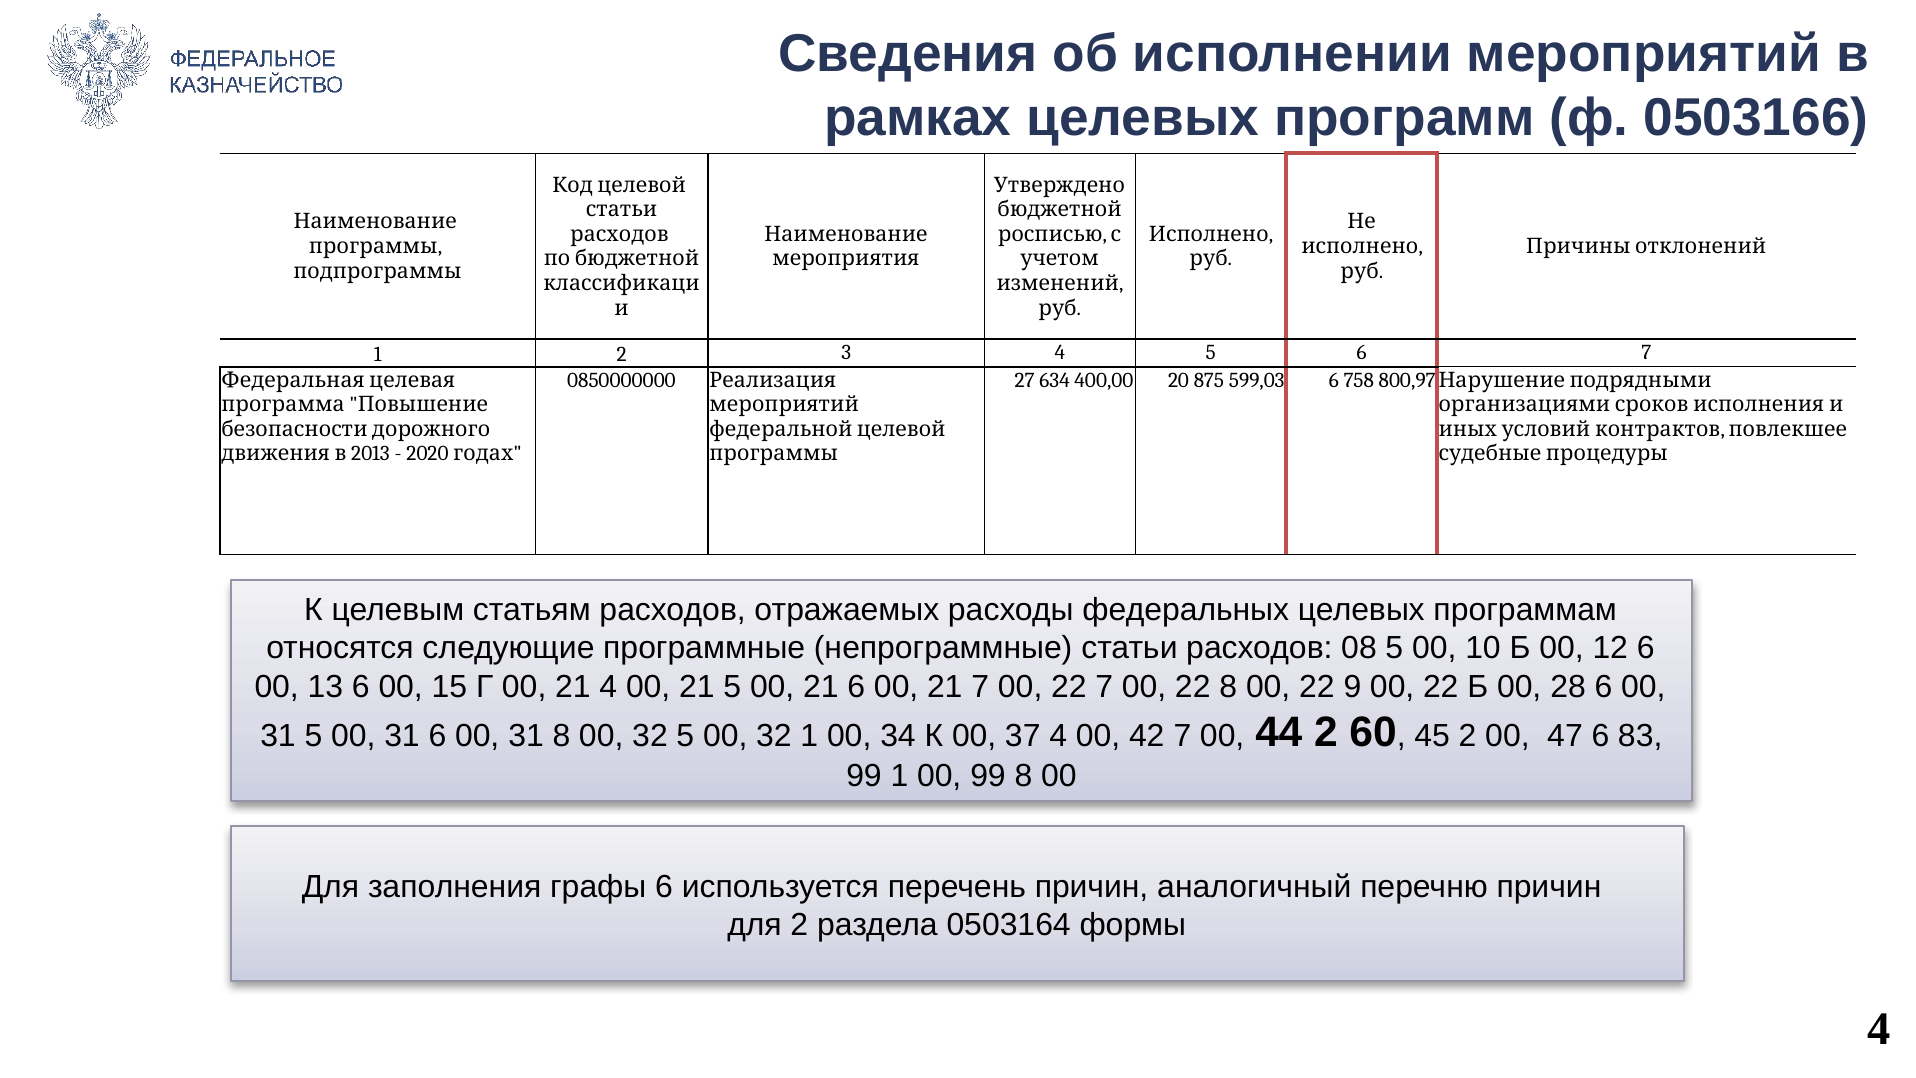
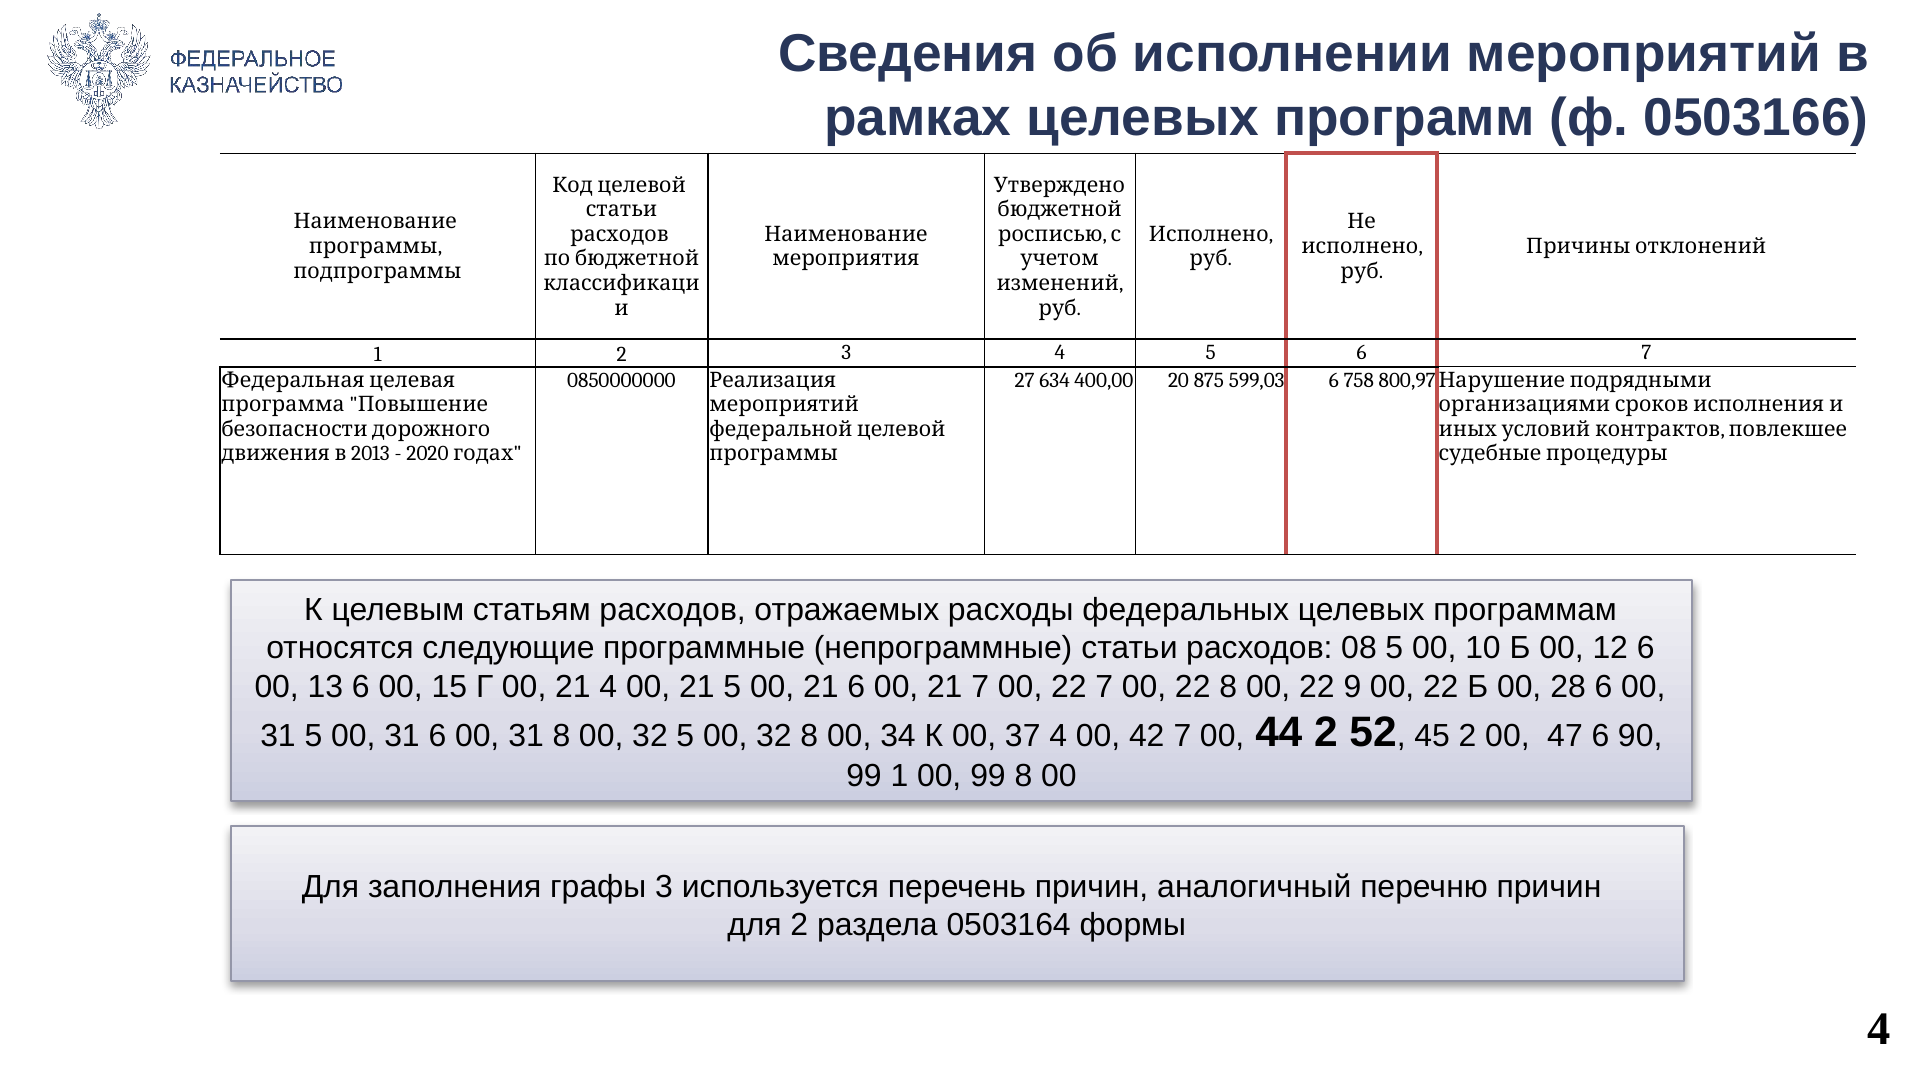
32 1: 1 -> 8 (809, 735)
60: 60 -> 52 (1373, 732)
83: 83 -> 90 (1640, 735)
графы 6: 6 -> 3 (664, 887)
